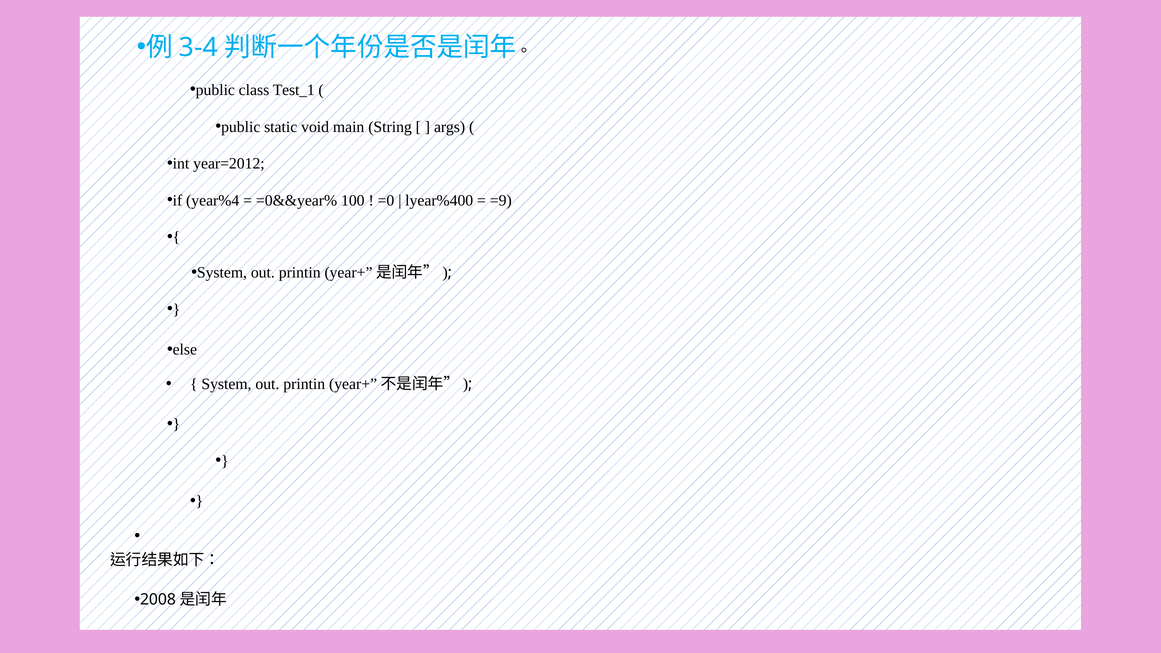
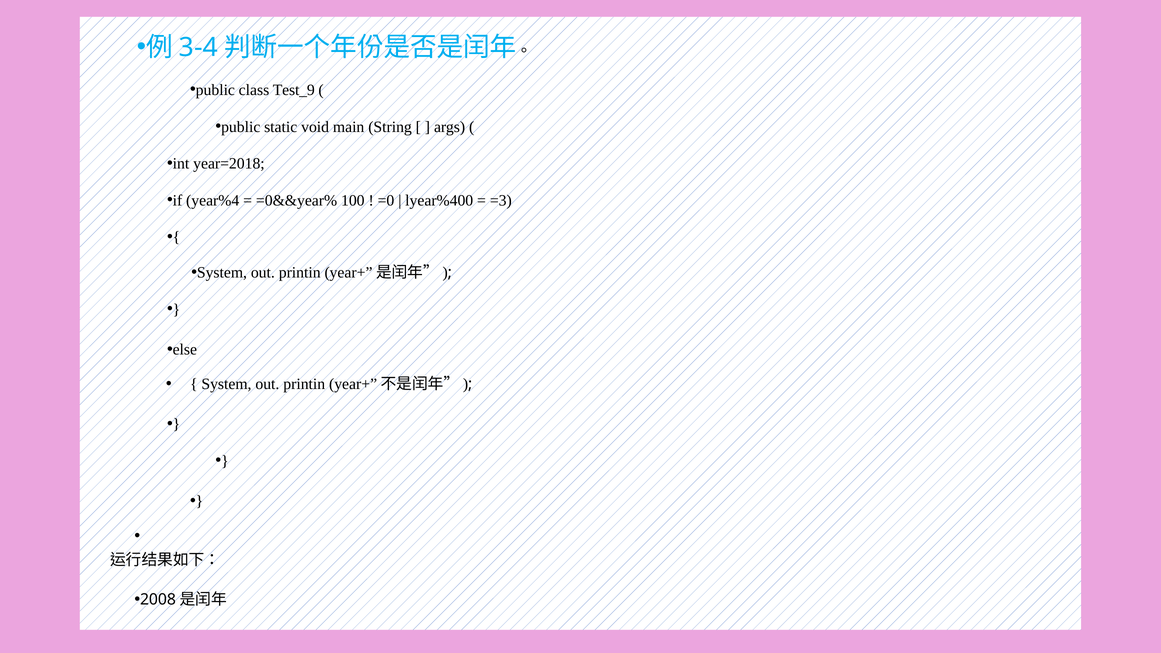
Test_1: Test_1 -> Test_9 (294, 90)
year=2012: year=2012 -> year=2018 (229, 164)
=9: =9 -> =3 (501, 200)
